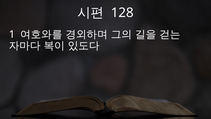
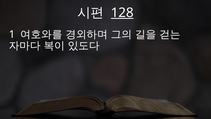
128 underline: none -> present (122, 13)
